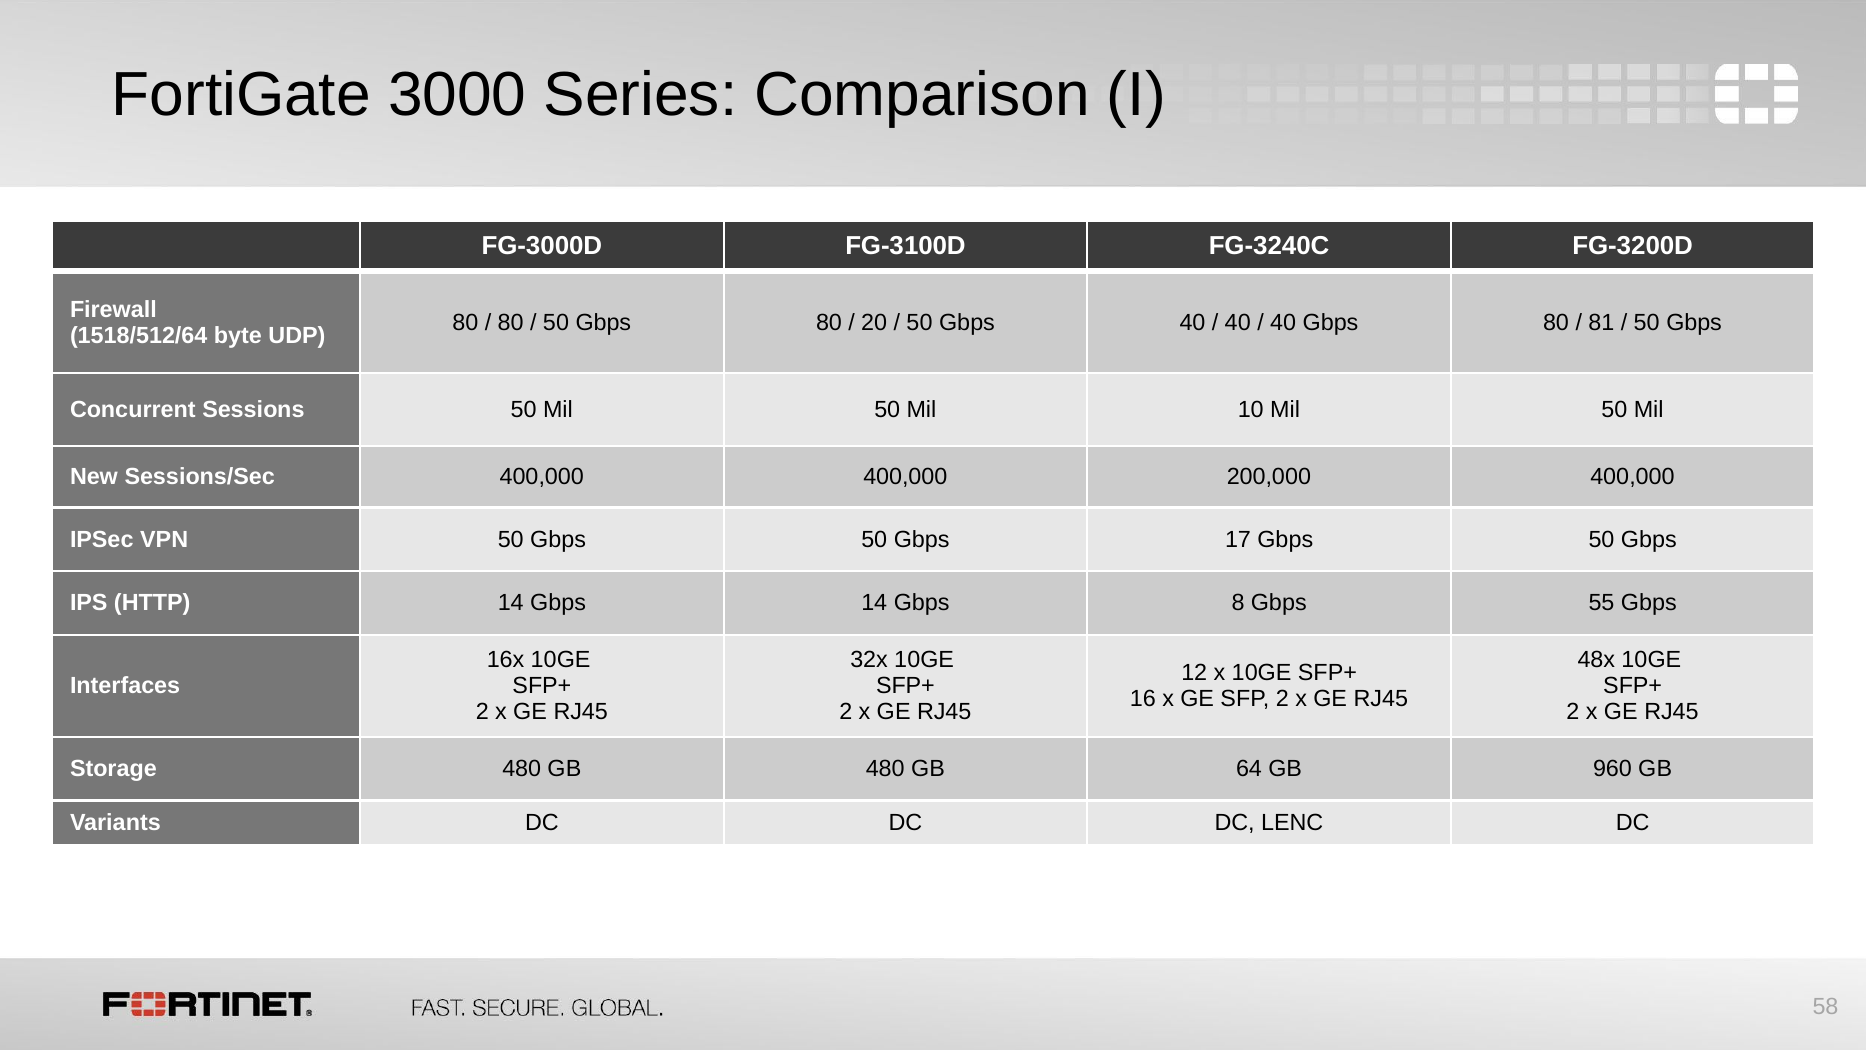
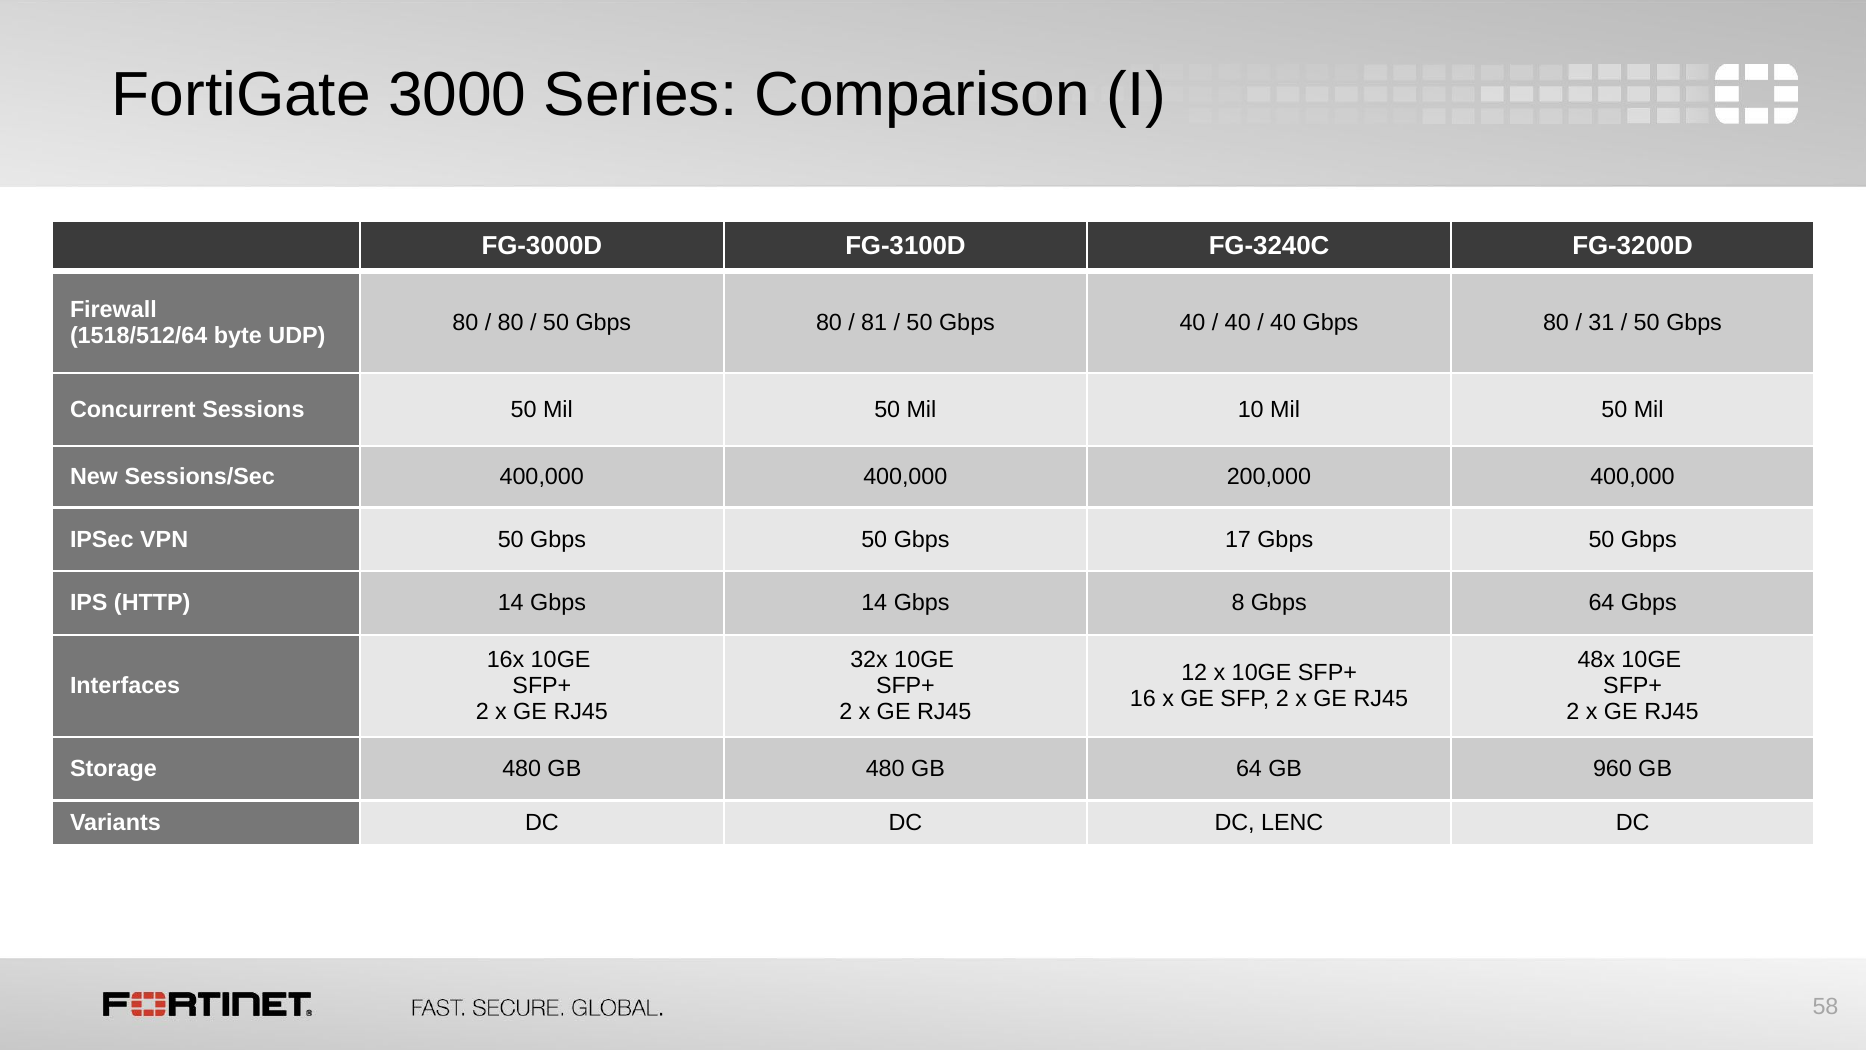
20: 20 -> 81 (874, 322)
81: 81 -> 31 (1601, 322)
Gbps 55: 55 -> 64 (1602, 603)
